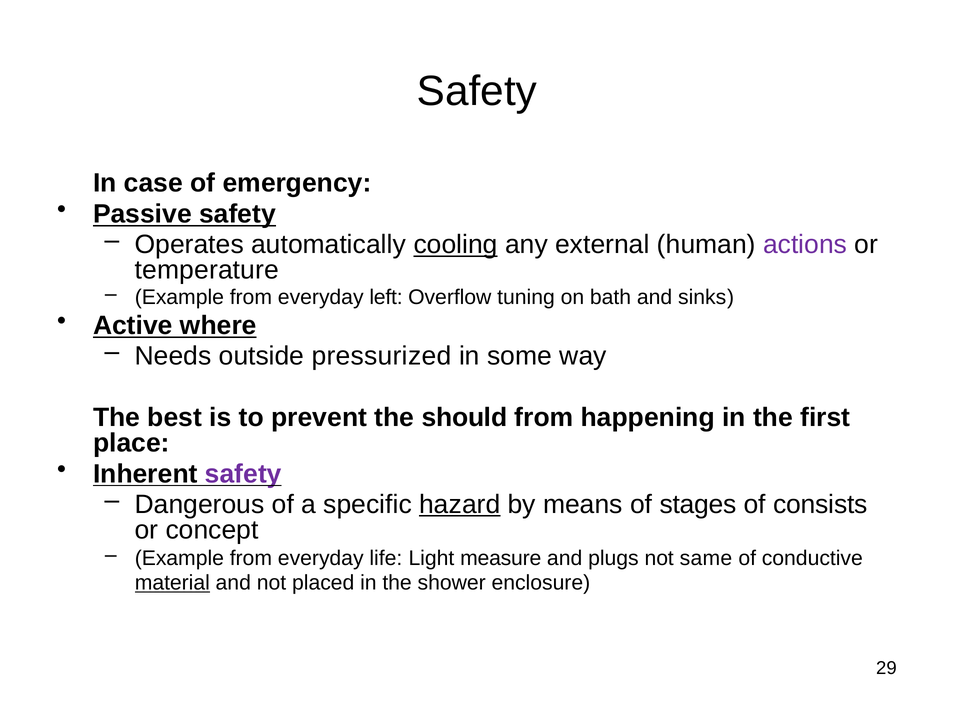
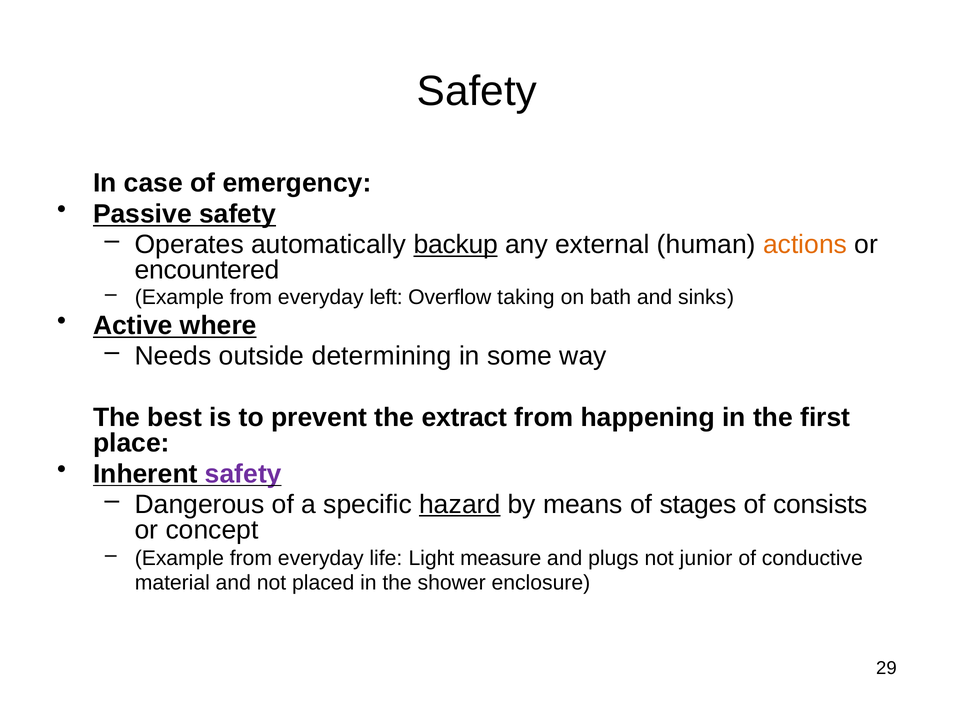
cooling: cooling -> backup (456, 245)
actions colour: purple -> orange (805, 245)
temperature: temperature -> encountered (207, 270)
tuning: tuning -> taking (526, 298)
pressurized: pressurized -> determining (382, 356)
should: should -> extract (464, 418)
same: same -> junior (706, 559)
material underline: present -> none (172, 583)
